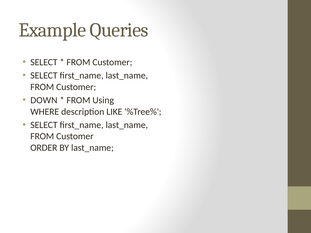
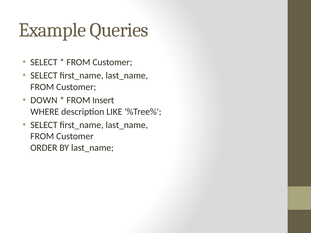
Using: Using -> Insert (103, 100)
